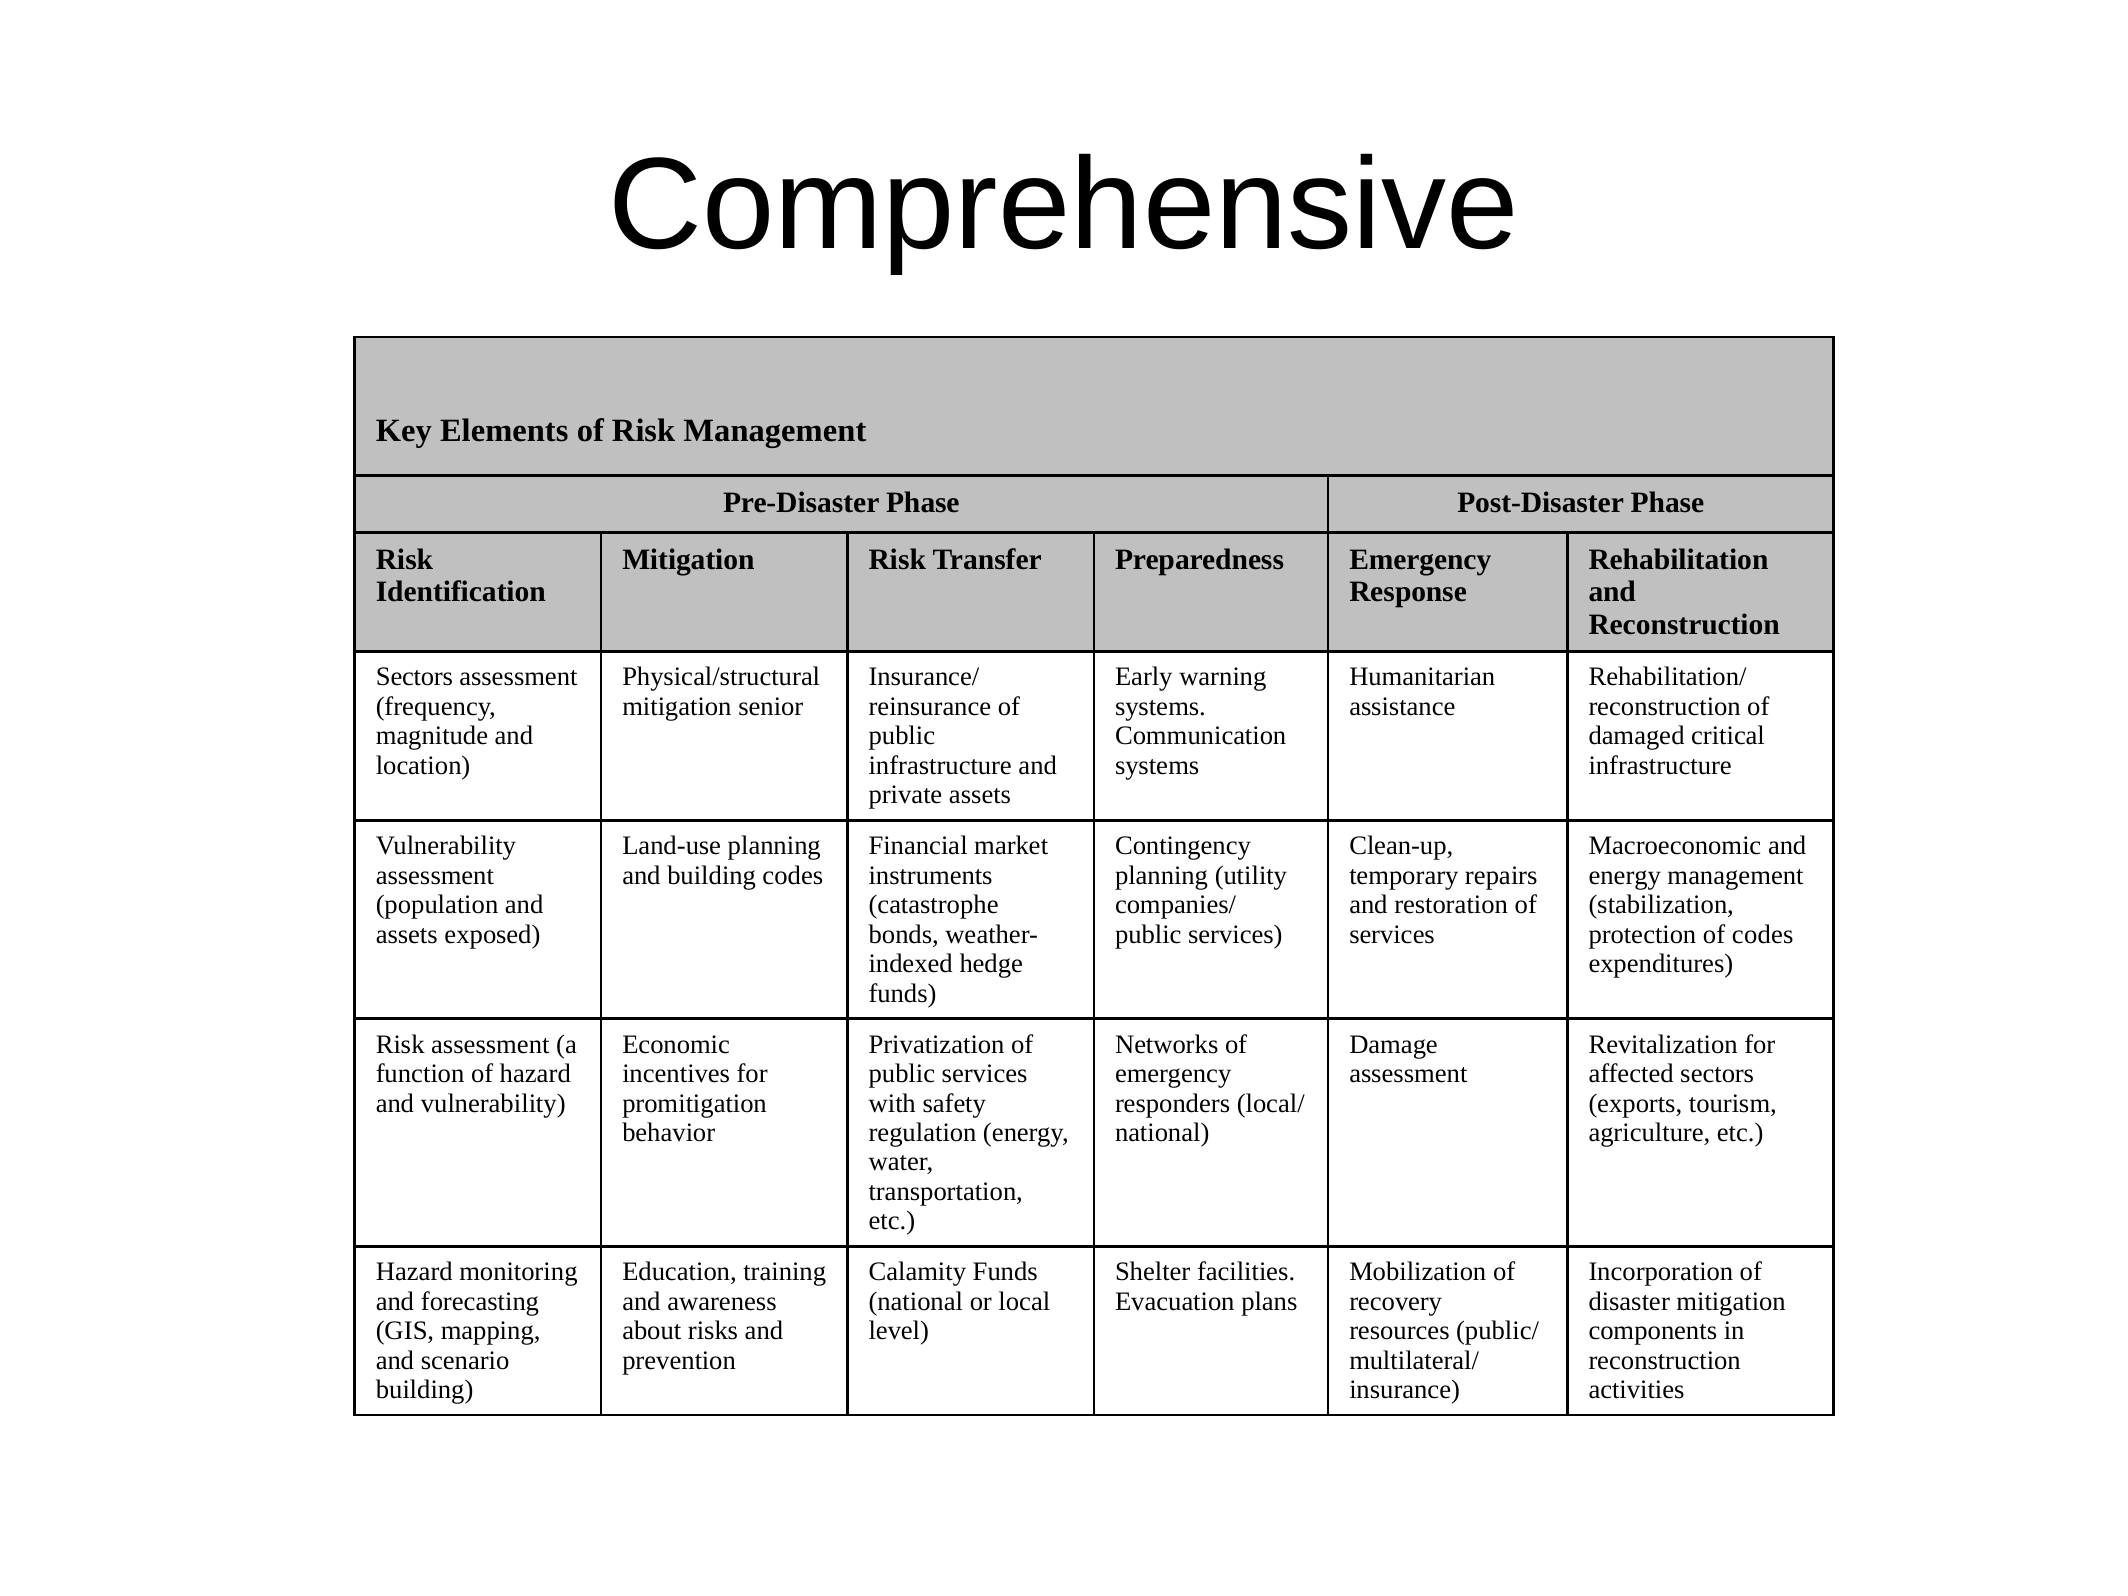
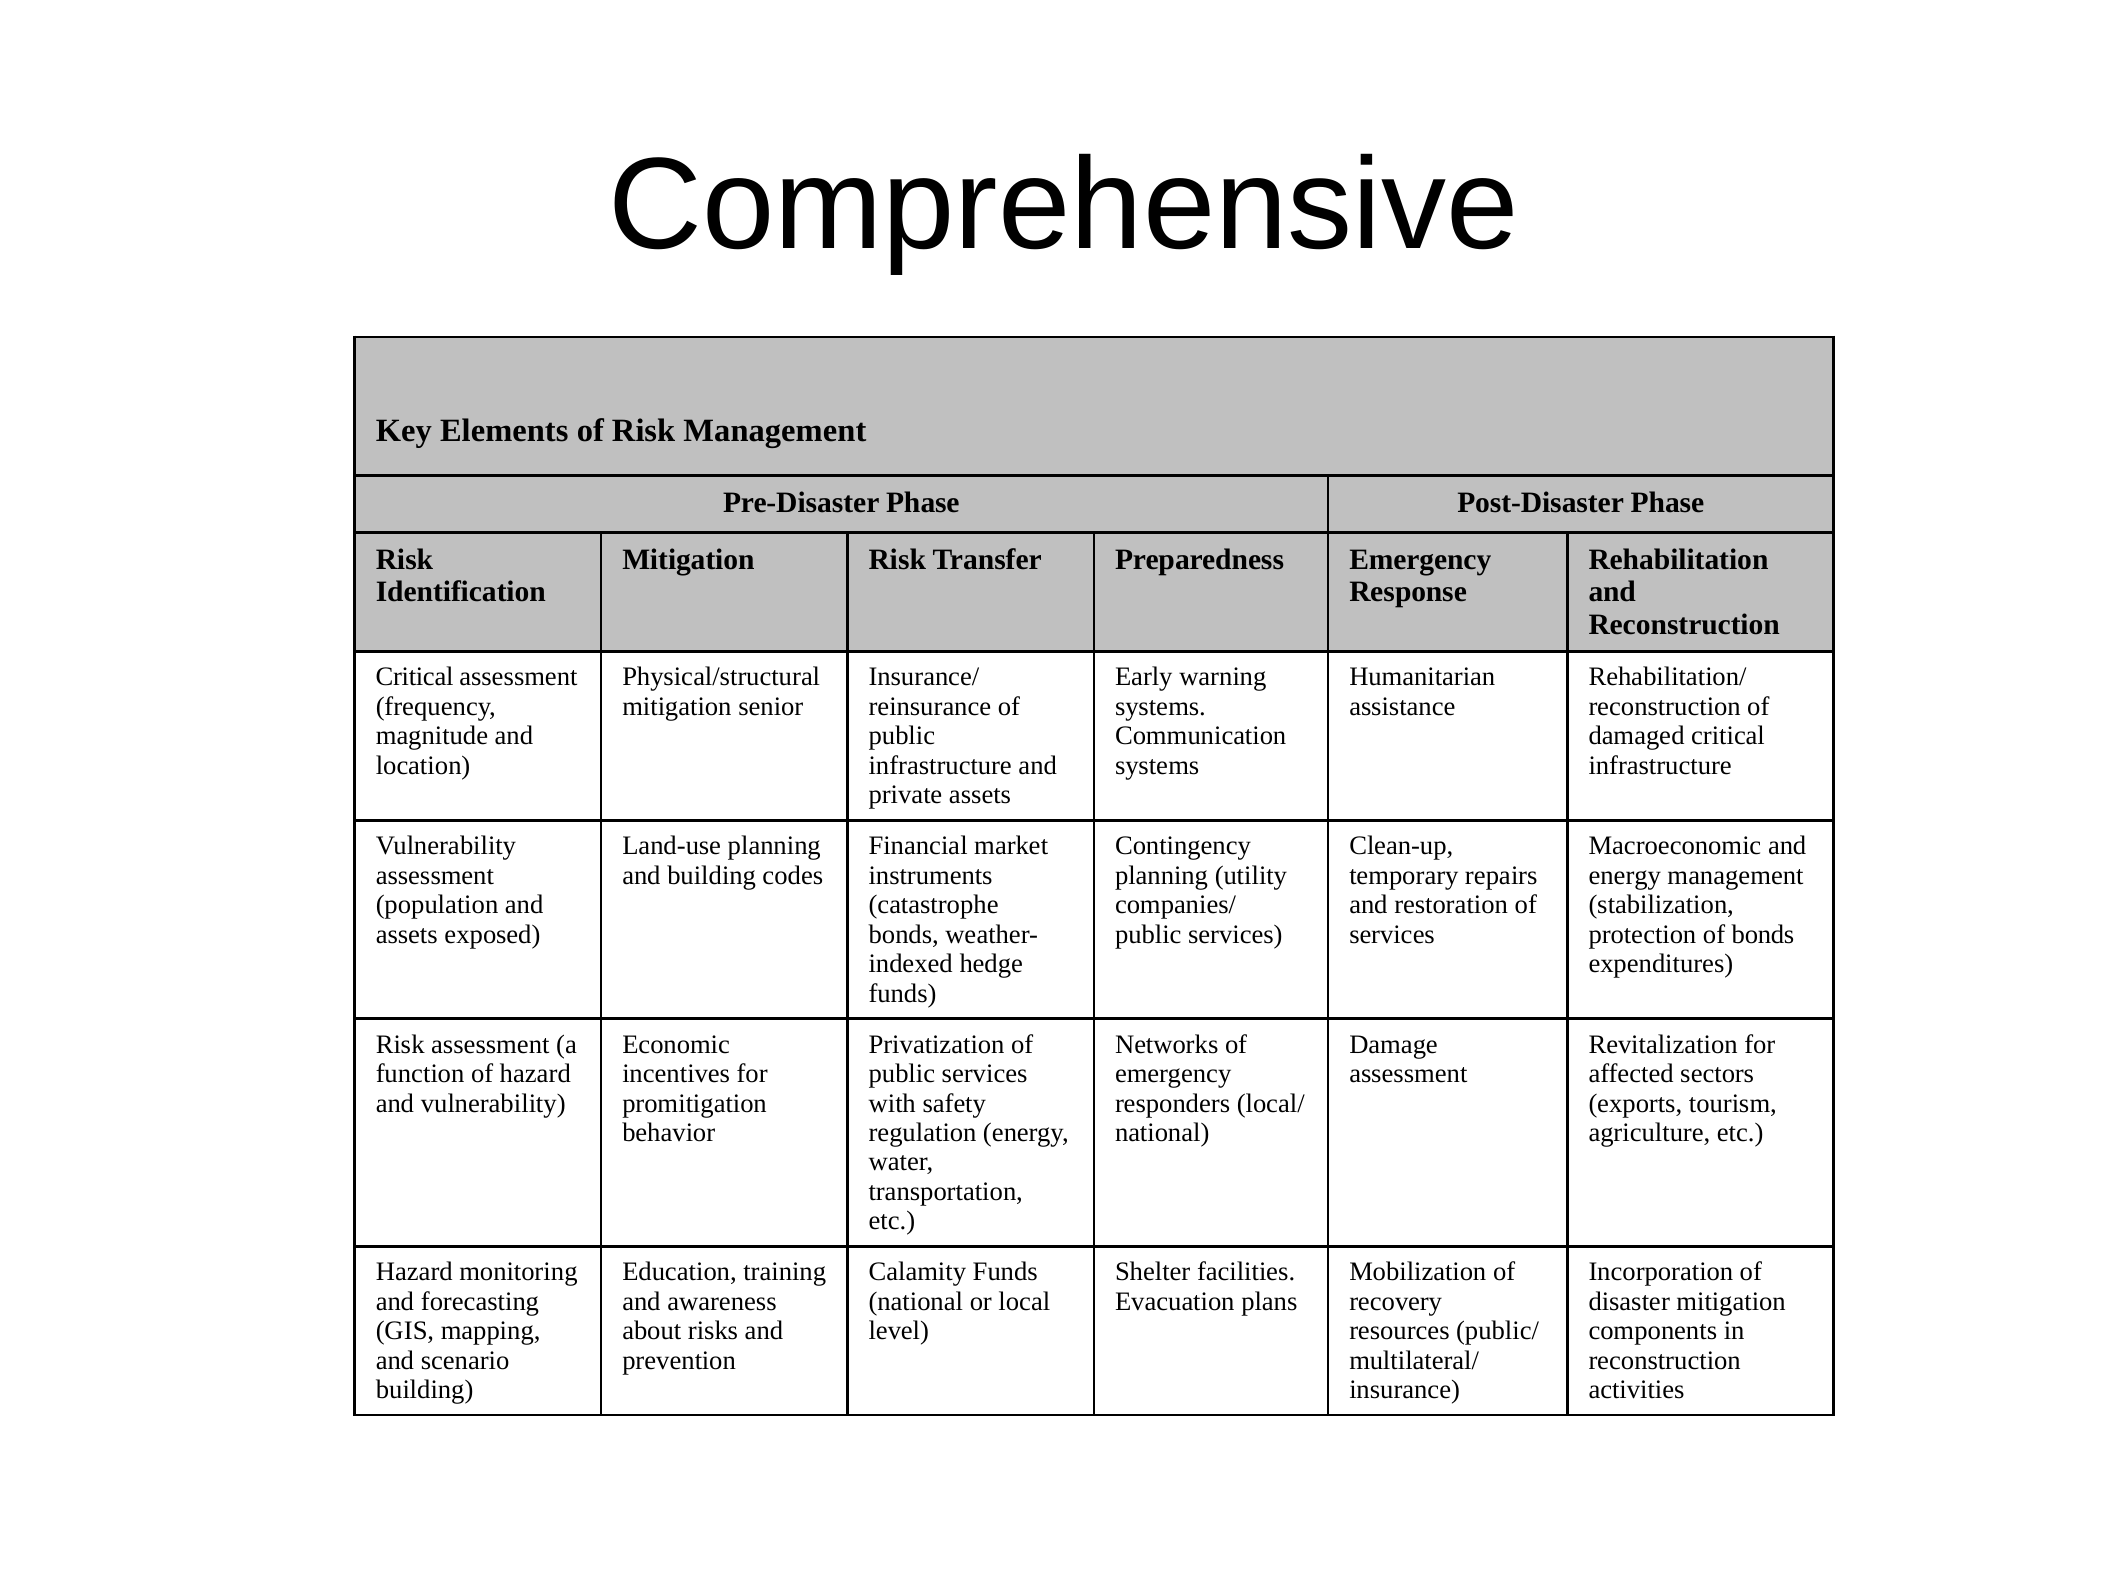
Sectors: Sectors -> Critical (414, 677)
of codes: codes -> bonds (1763, 934)
